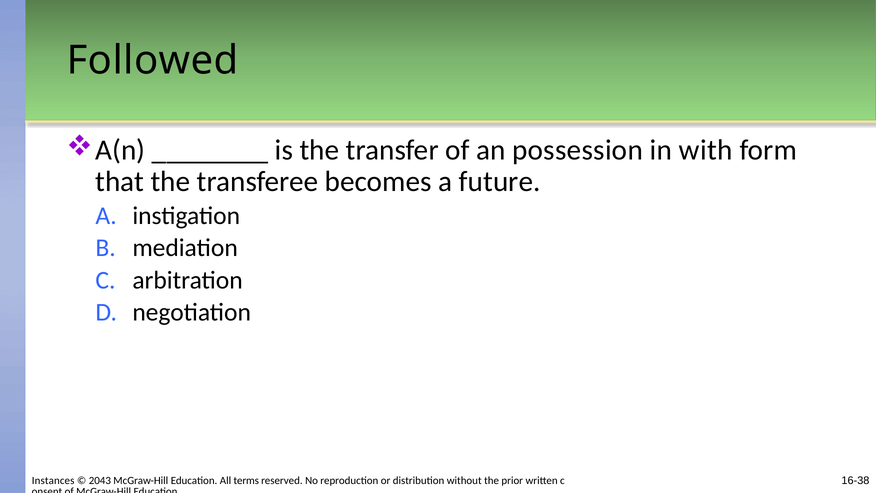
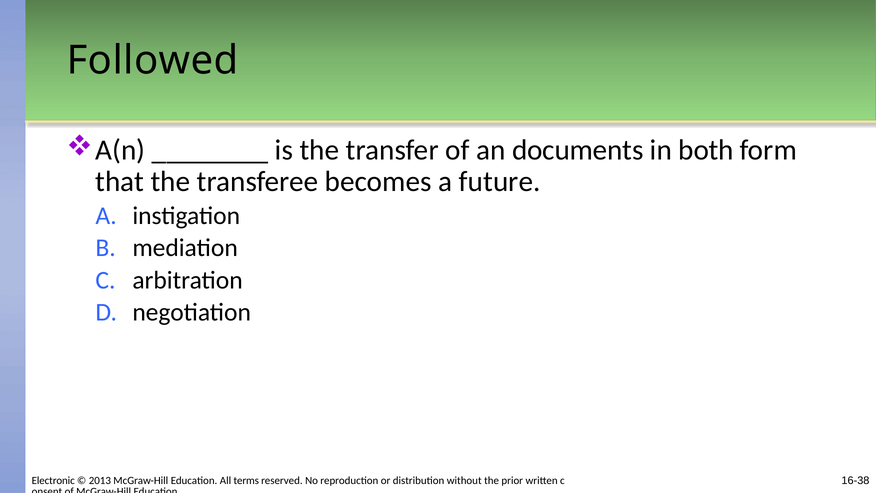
possession: possession -> documents (578, 150)
with: with -> both (706, 150)
Instances: Instances -> Electronic (53, 480)
2043: 2043 -> 2013 (100, 480)
